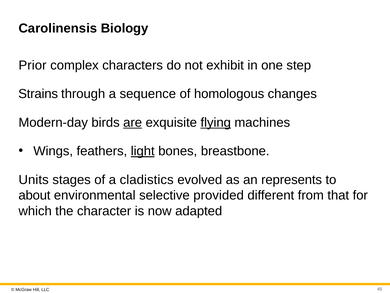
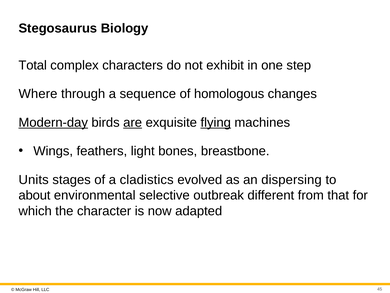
Carolinensis: Carolinensis -> Stegosaurus (58, 28)
Prior: Prior -> Total (33, 65)
Strains: Strains -> Where (38, 94)
Modern-day underline: none -> present (53, 122)
light underline: present -> none (143, 151)
represents: represents -> dispersing (291, 179)
provided: provided -> outbreak (219, 195)
